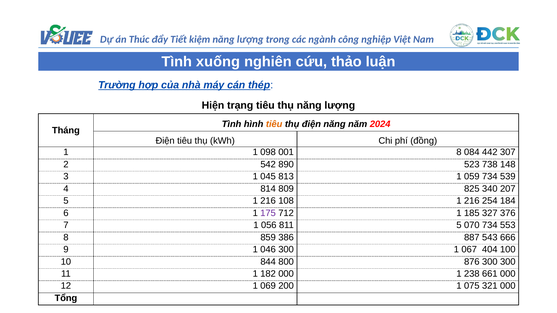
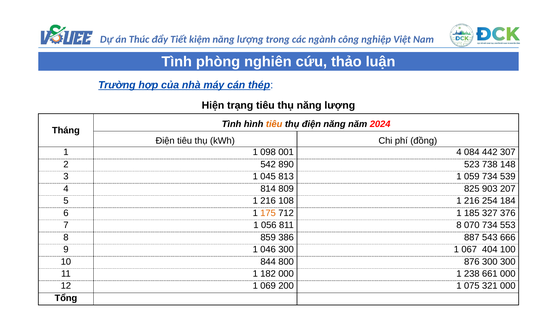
xuống: xuống -> phòng (218, 62)
001 8: 8 -> 4 (459, 152)
340: 340 -> 903 (490, 189)
175 colour: purple -> orange (268, 213)
811 5: 5 -> 8 (459, 225)
